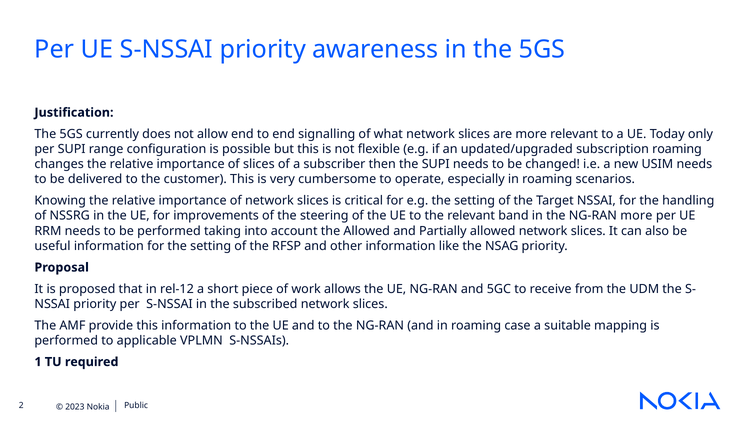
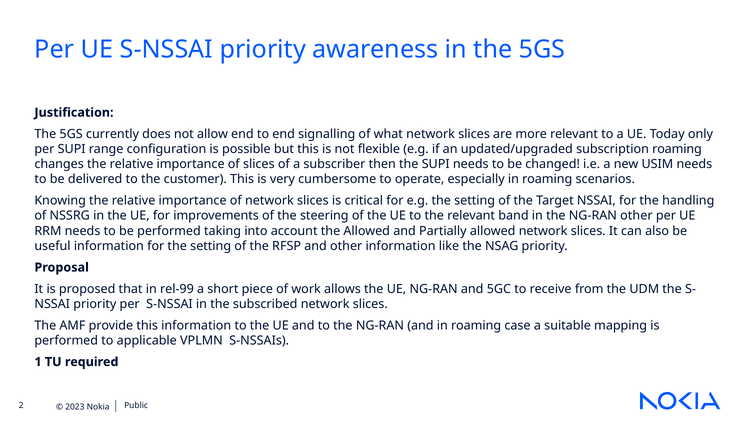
NG-RAN more: more -> other (636, 216)
rel-12: rel-12 -> rel-99 (177, 289)
